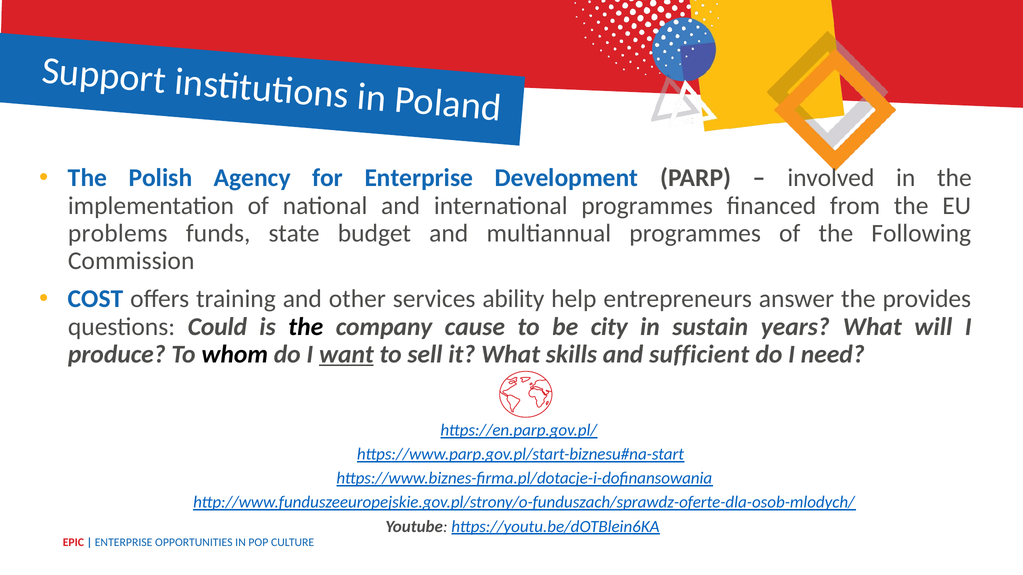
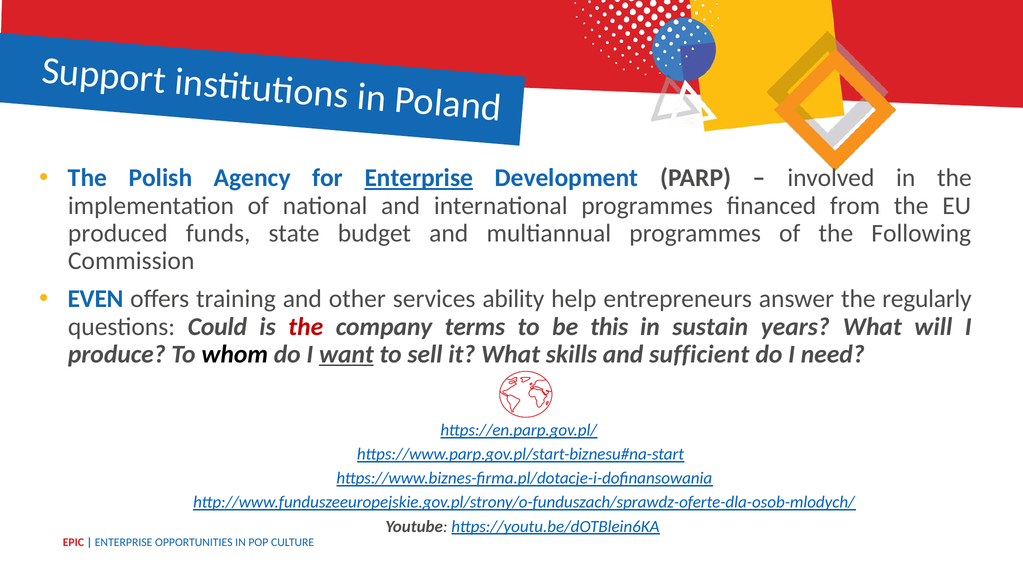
Enterprise underline: none -> present (419, 178)
problems: problems -> produced (118, 233)
COST: COST -> EVEN (96, 299)
provides: provides -> regularly (927, 299)
the colour: black -> red (306, 327)
cause: cause -> terms (475, 327)
city: city -> this (609, 327)
